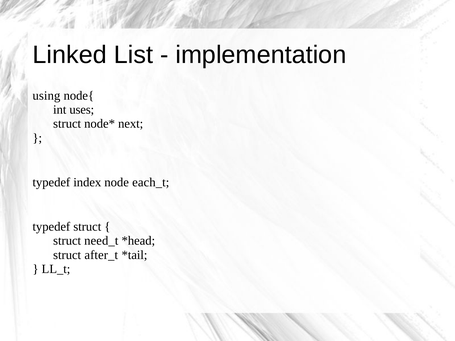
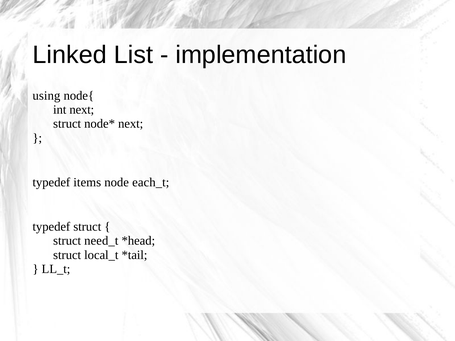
int uses: uses -> next (82, 110)
index: index -> items (87, 182)
after_t: after_t -> local_t (101, 255)
